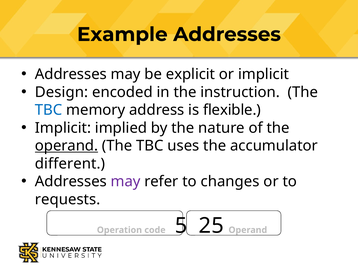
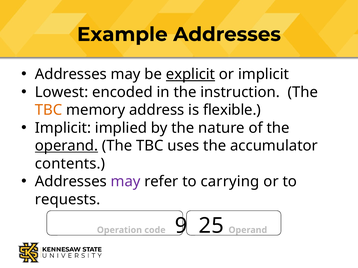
explicit underline: none -> present (191, 74)
Design: Design -> Lowest (62, 92)
TBC colour: blue -> orange (49, 110)
different: different -> contents (70, 164)
changes: changes -> carrying (230, 182)
5: 5 -> 9 (181, 226)
